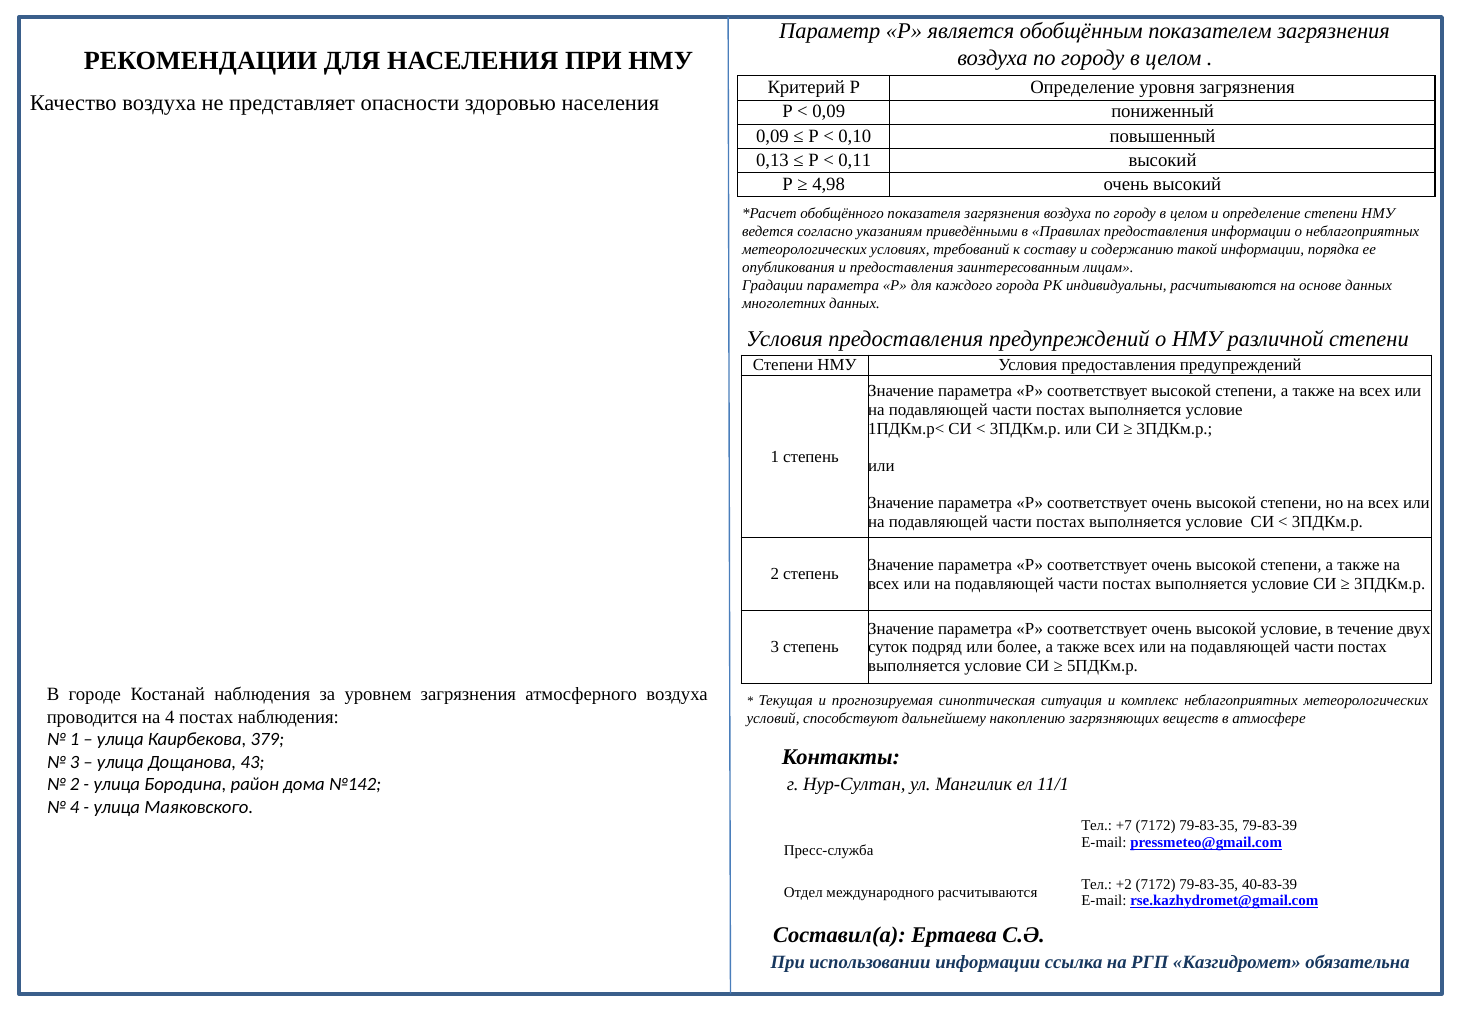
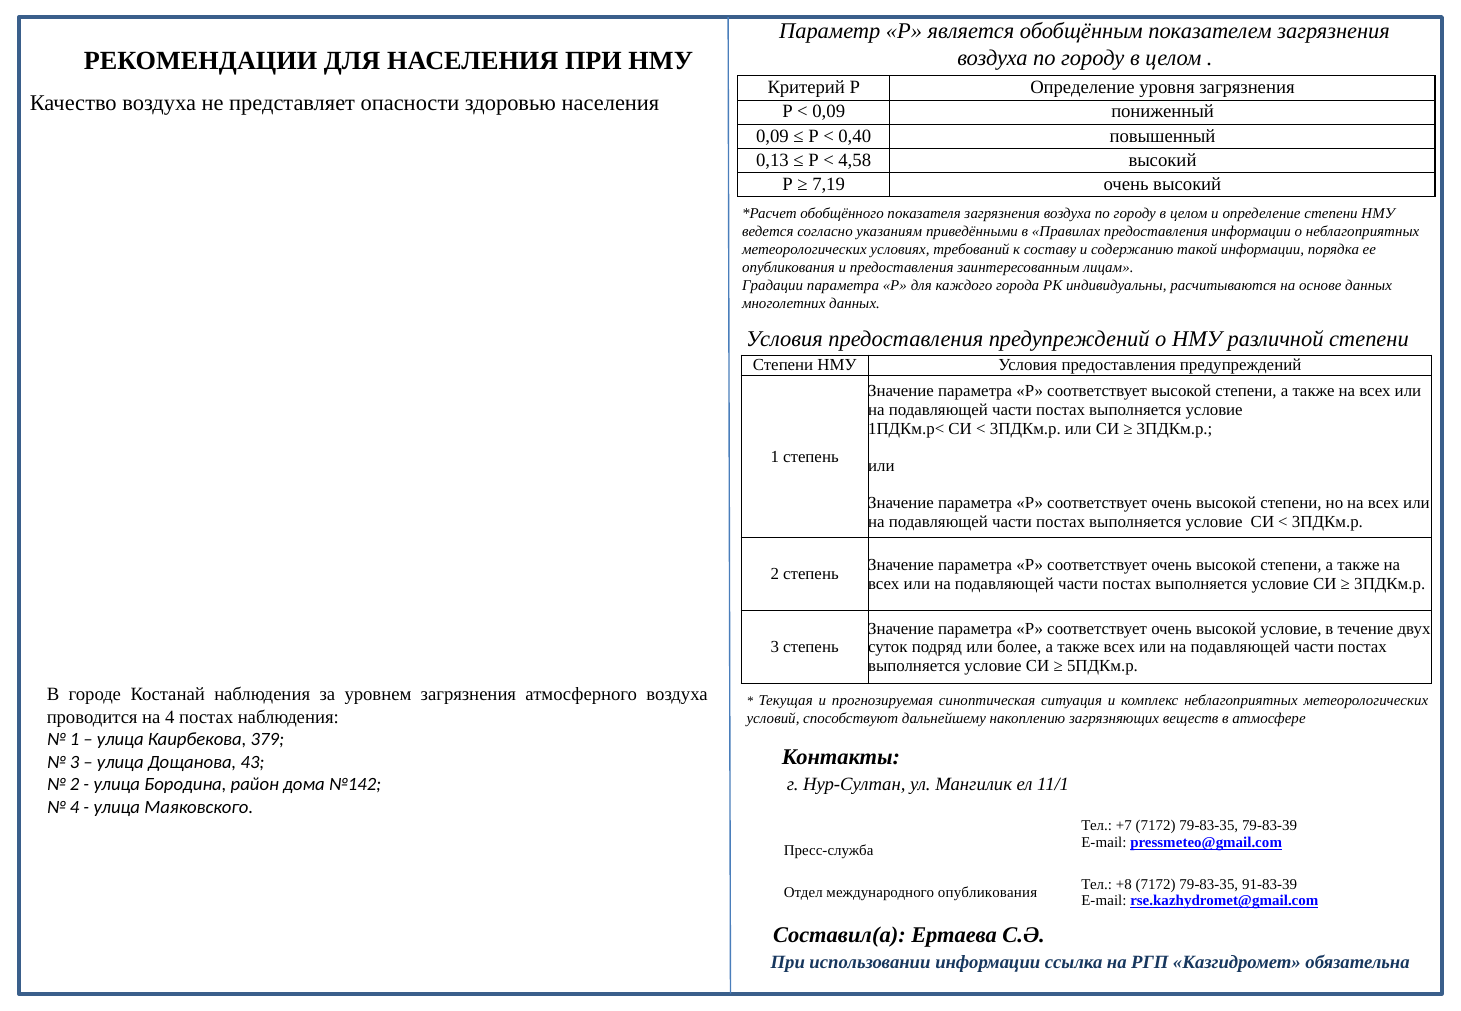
0,10: 0,10 -> 0,40 (855, 136)
0,11: 0,11 -> 4,58 (855, 160)
4,98: 4,98 -> 7,19 (829, 184)
+2: +2 -> +8 (1124, 885)
40-83-39: 40-83-39 -> 91-83-39 (1270, 885)
международного расчитываются: расчитываются -> опубликования (988, 893)
